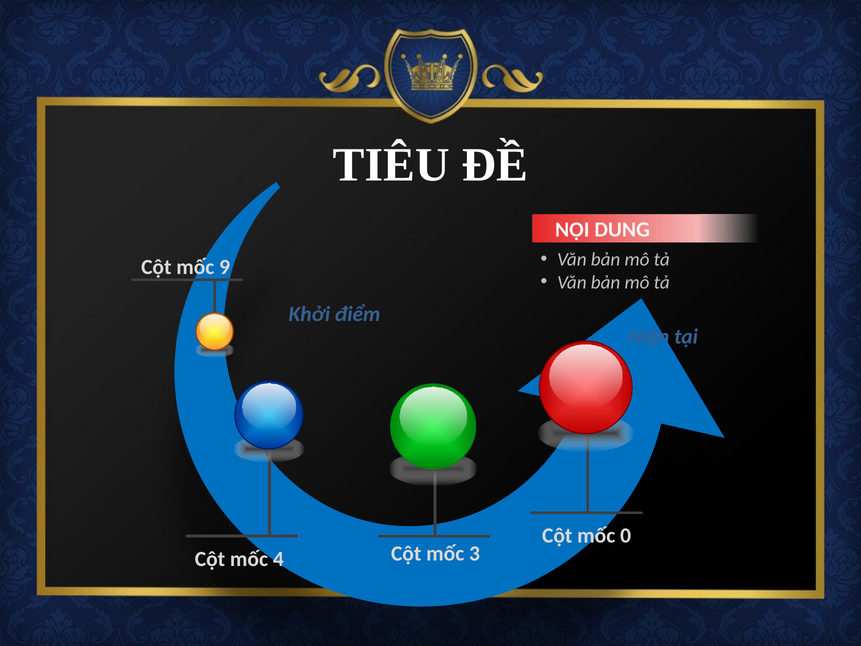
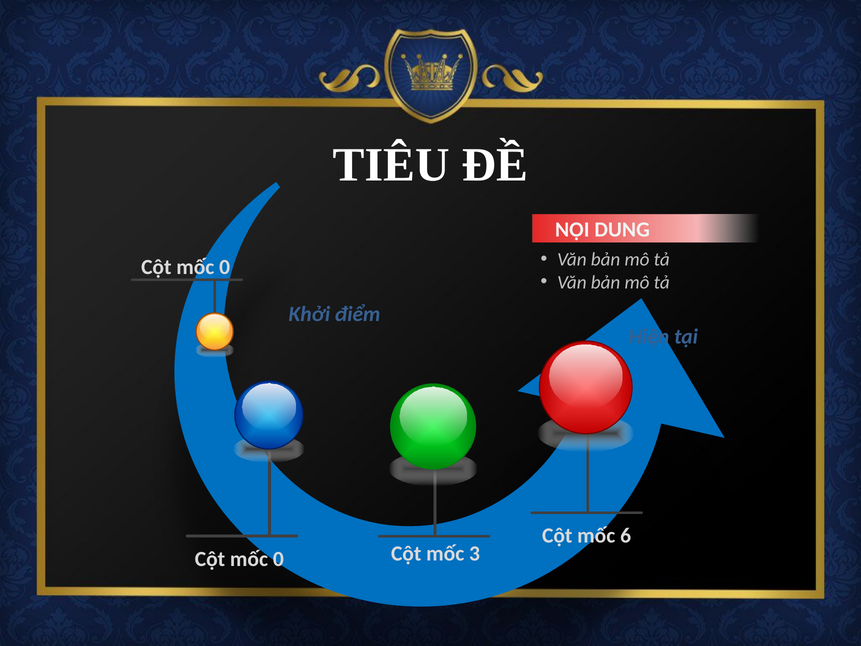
9: 9 -> 0 (225, 267)
0: 0 -> 6 (626, 536)
4: 4 -> 0 (278, 559)
